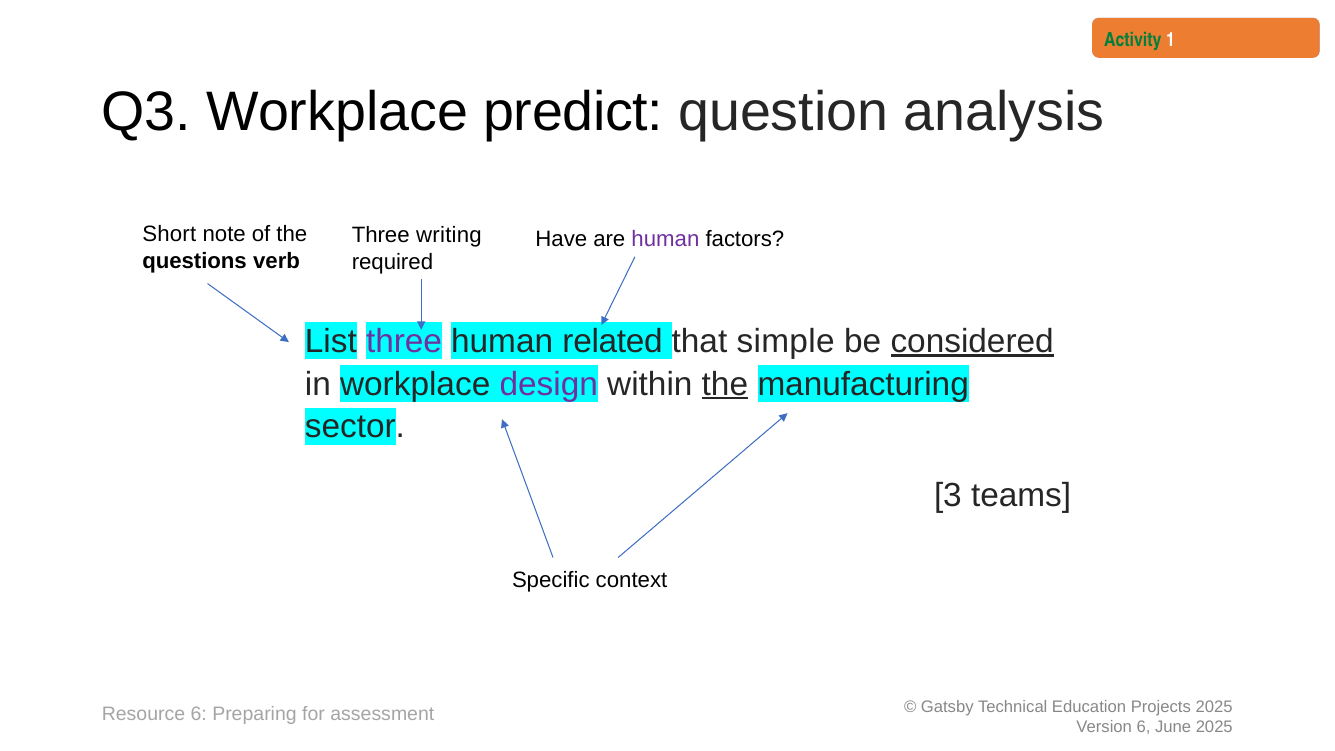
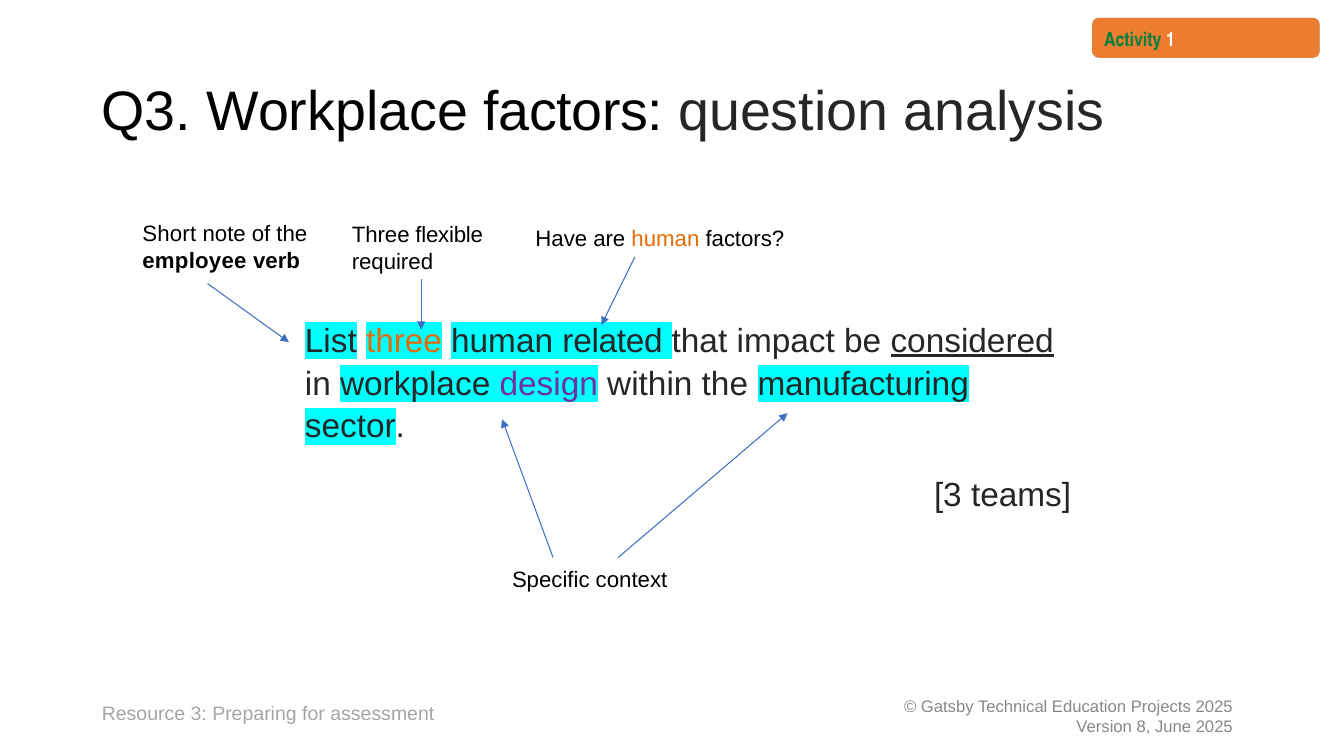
Workplace predict: predict -> factors (573, 112)
writing: writing -> flexible (449, 235)
human colour: purple -> orange (665, 239)
questions: questions -> employee (194, 261)
three colour: purple -> orange (404, 341)
simple: simple -> impact (786, 341)
the underline: present -> none (725, 384)
Resource 6: 6 -> 3 (199, 714)
6: 6 -> 8 (1143, 727)
